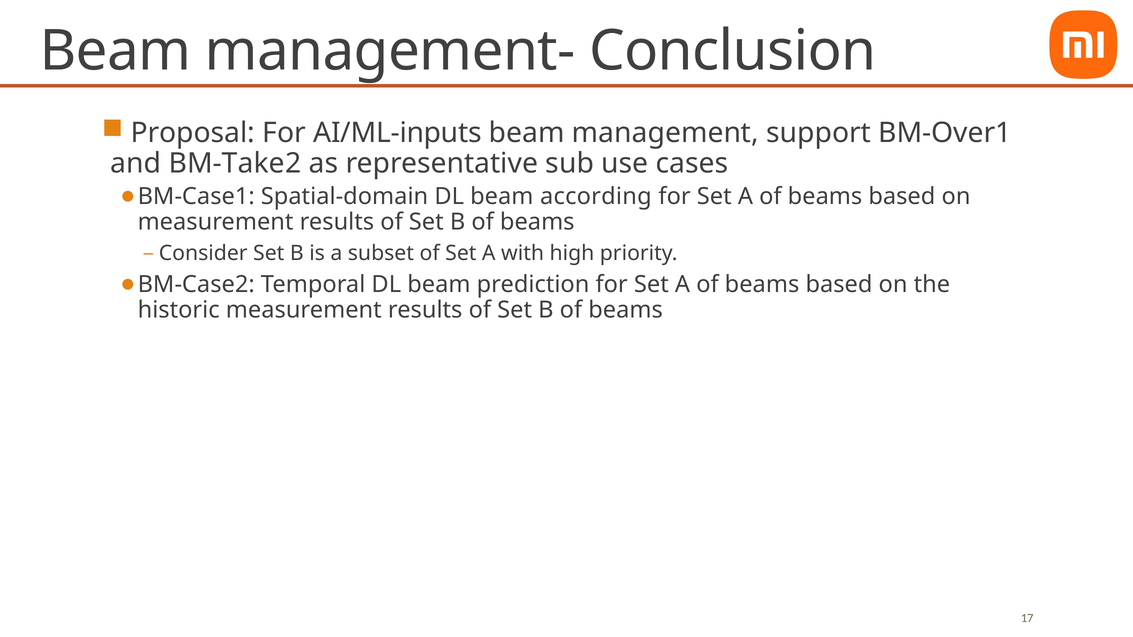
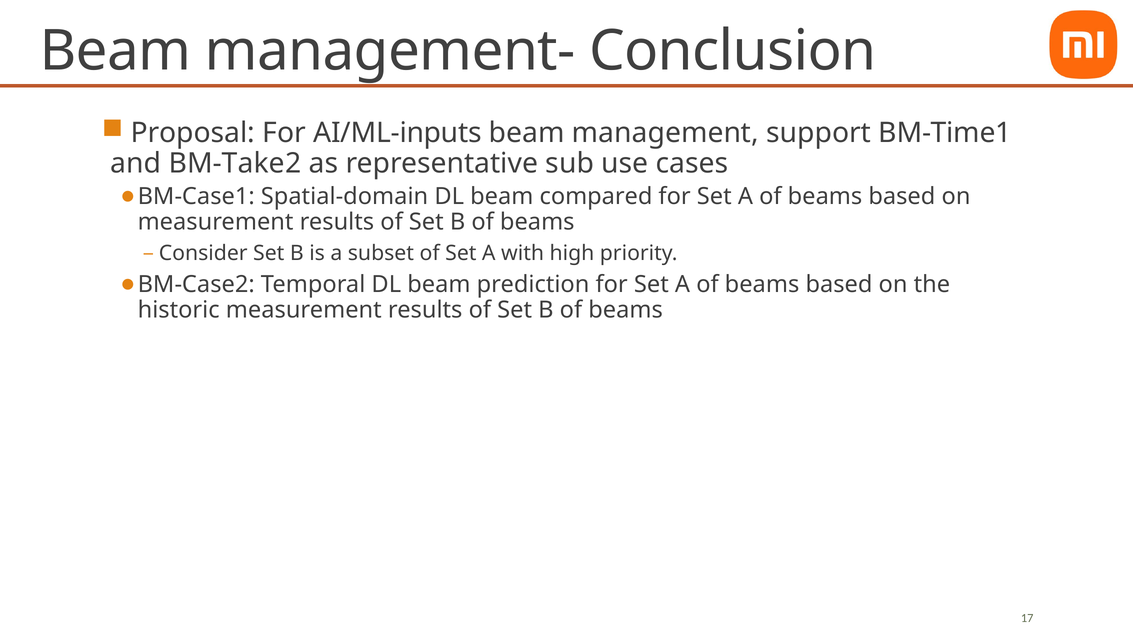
BM-Over1: BM-Over1 -> BM-Time1 (945, 133)
according: according -> compared (596, 196)
